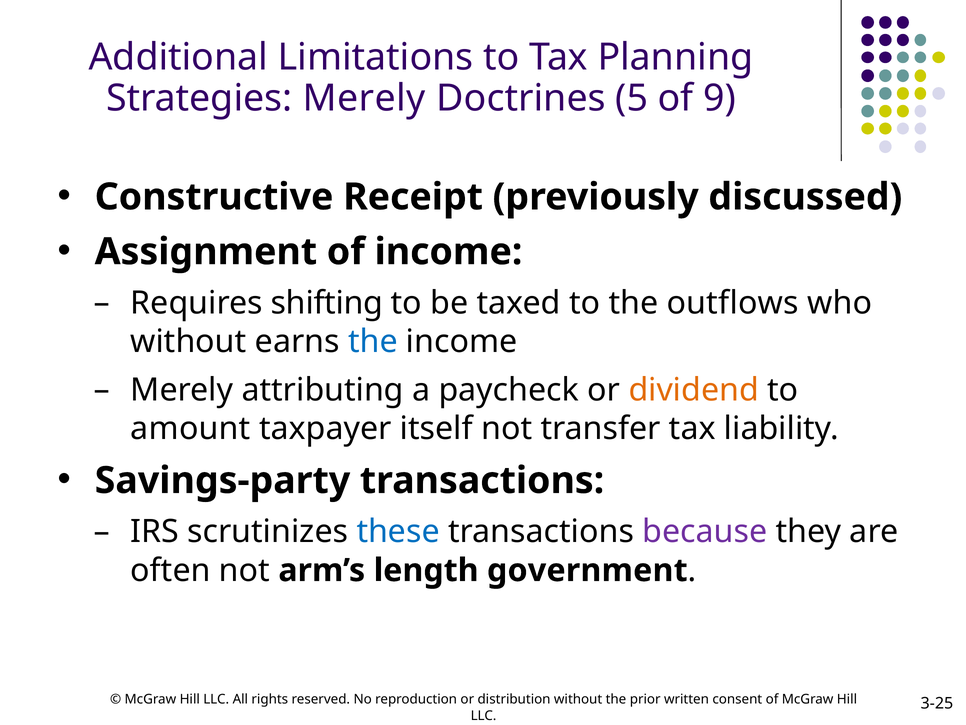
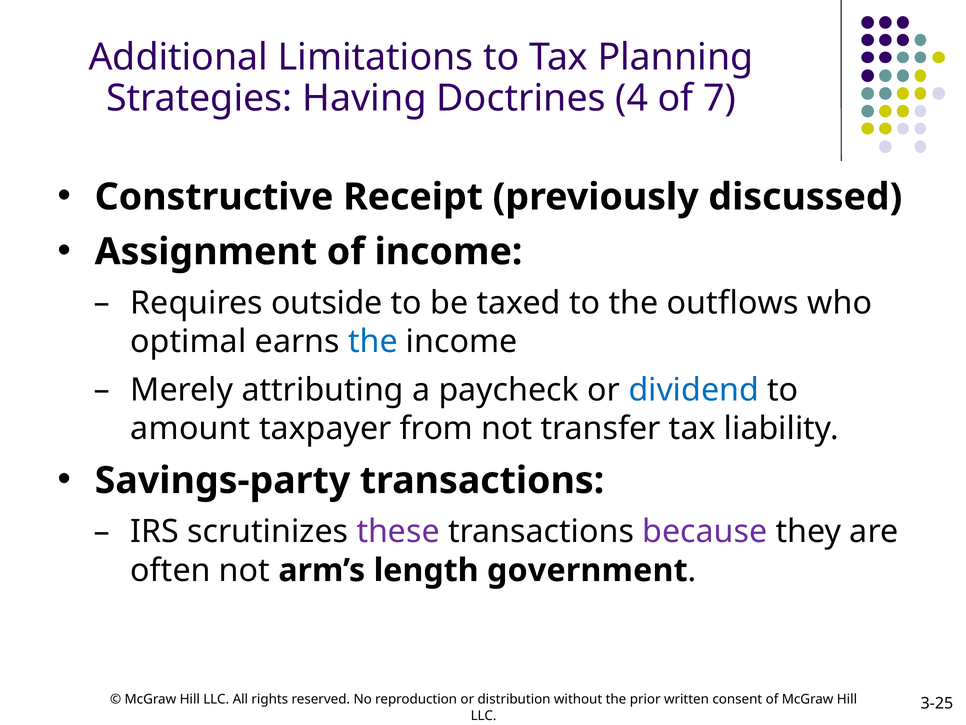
Strategies Merely: Merely -> Having (364, 98)
5: 5 -> 4 (632, 98)
9: 9 -> 7 (719, 98)
shifting: shifting -> outside (327, 303)
without: without -> optimal (188, 341)
dividend colour: orange -> blue (694, 390)
itself: itself -> from (436, 428)
these colour: blue -> purple (398, 531)
